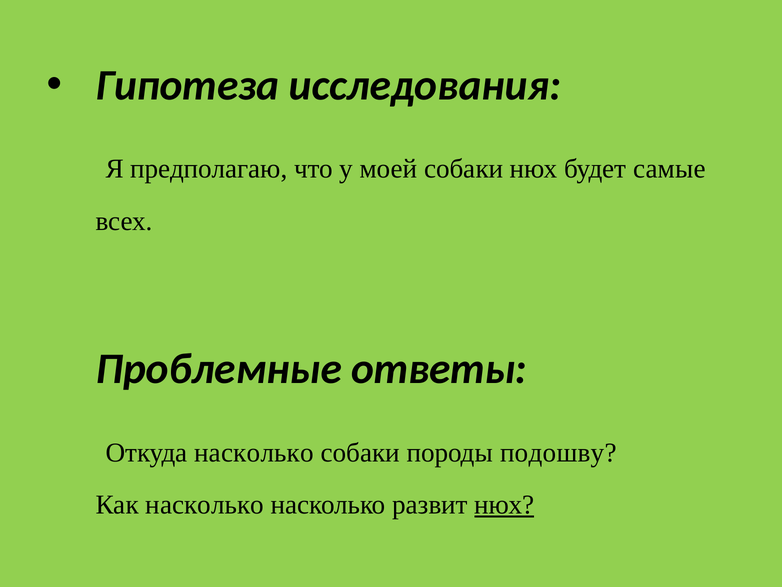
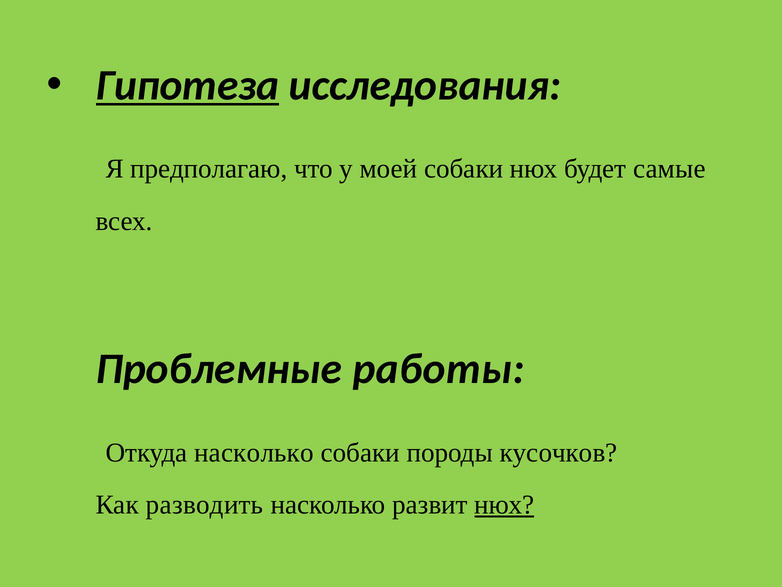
Гипотеза underline: none -> present (188, 85)
ответы: ответы -> работы (439, 369)
подошву: подошву -> кусочков (559, 452)
Как насколько: насколько -> разводить (205, 504)
